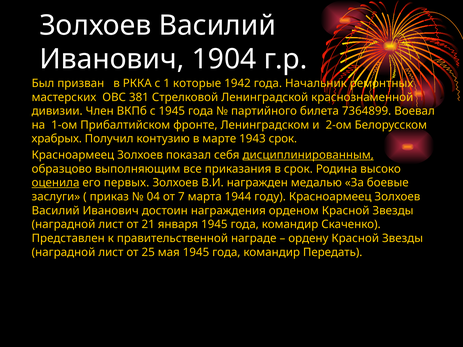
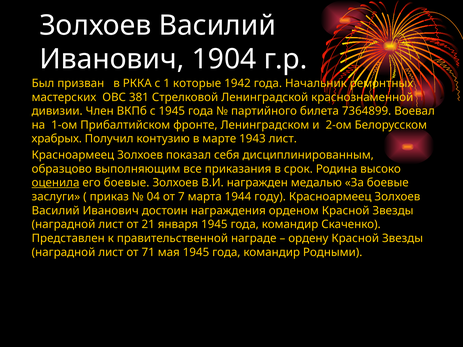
1943 срок: срок -> лист (283, 139)
дисциплинированным underline: present -> none (308, 155)
его первых: первых -> боевые (127, 183)
25: 25 -> 71 (148, 252)
Передать: Передать -> Родными (333, 252)
